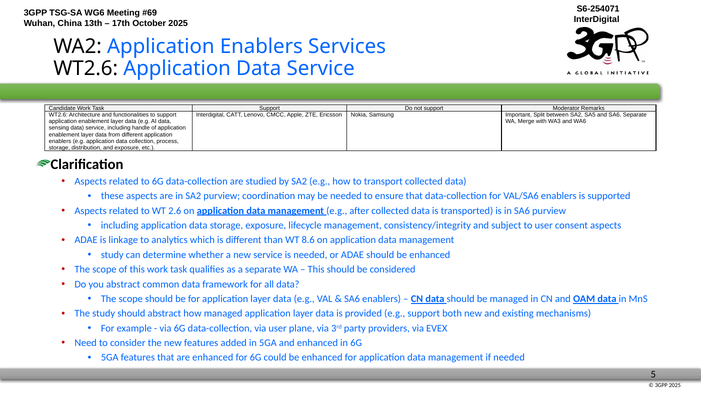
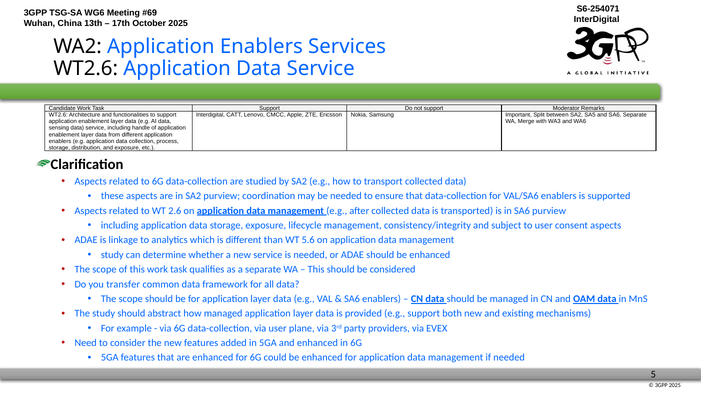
8.6: 8.6 -> 5.6 (308, 240)
you abstract: abstract -> transfer (123, 284)
